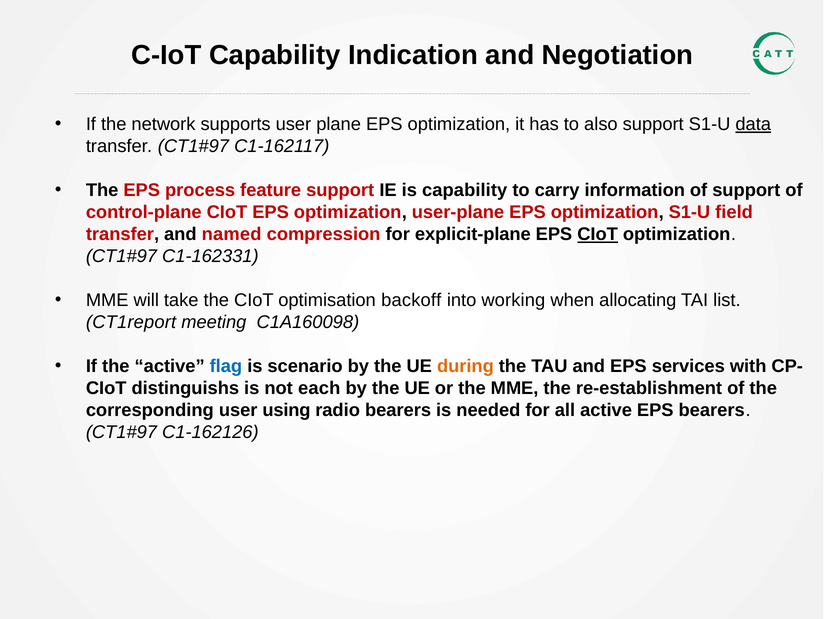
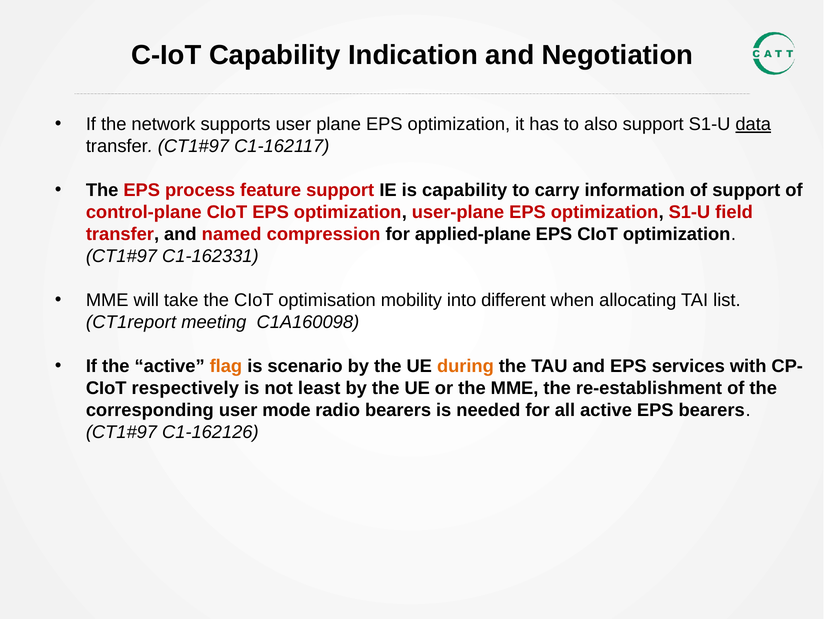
explicit-plane: explicit-plane -> applied-plane (473, 234)
CIoT underline: present -> none (598, 234)
backoff: backoff -> mobility (411, 300)
working: working -> different (513, 300)
flag colour: blue -> orange (226, 366)
distinguishs: distinguishs -> respectively (185, 388)
each: each -> least (319, 388)
using: using -> mode (286, 410)
